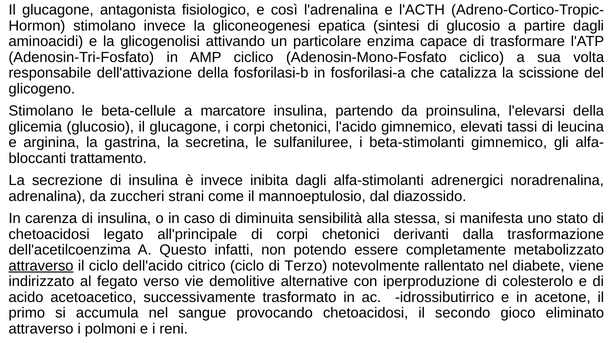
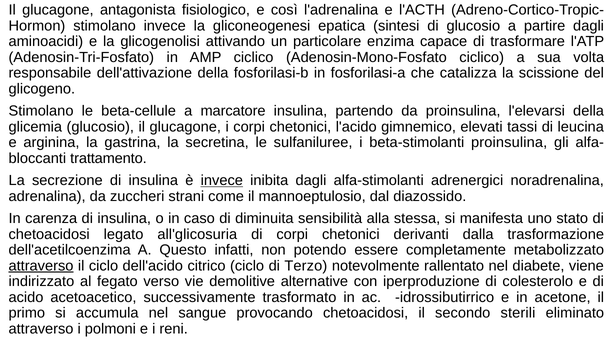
beta-stimolanti gimnemico: gimnemico -> proinsulina (509, 143)
invece underline: none -> present (222, 181)
all'principale: all'principale -> all'glicosuria (197, 234)
gioco: gioco -> sterili (518, 313)
